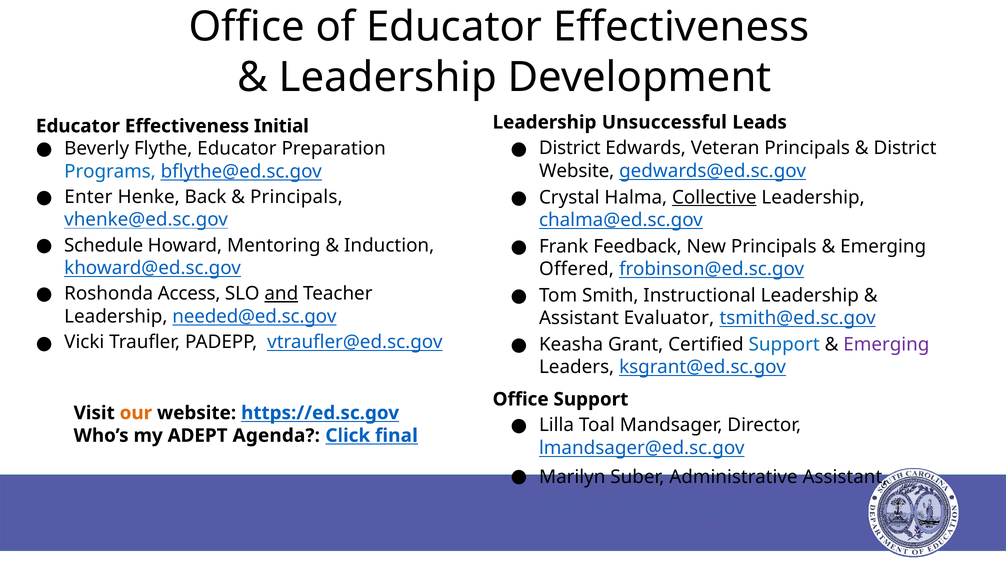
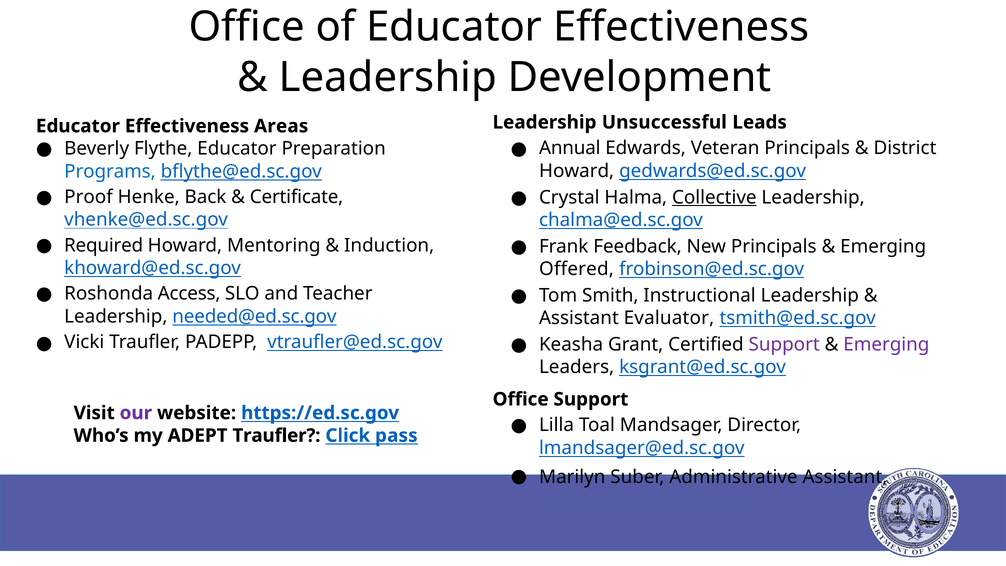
Initial: Initial -> Areas (281, 126)
District: District -> Annual (570, 148)
Website: Website -> Howard (577, 171)
Enter: Enter -> Proof (88, 197)
Principals: Principals -> Certificate (297, 197)
Schedule: Schedule -> Required (104, 245)
and underline: present -> none (281, 294)
Support colour: blue -> purple (784, 345)
our colour: orange -> purple (136, 413)
ADEPT Agenda: Agenda -> Traufler (276, 435)
final: final -> pass (396, 435)
